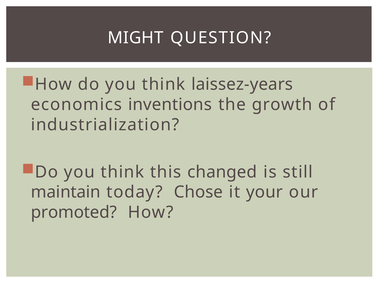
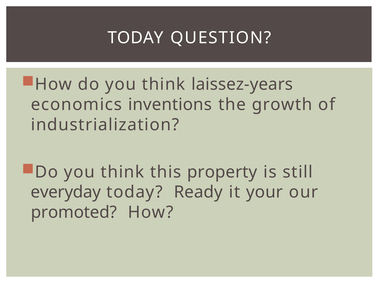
MIGHT: MIGHT -> TODAY (136, 38)
changed: changed -> property (222, 172)
maintain: maintain -> everyday (66, 192)
Chose: Chose -> Ready (198, 192)
